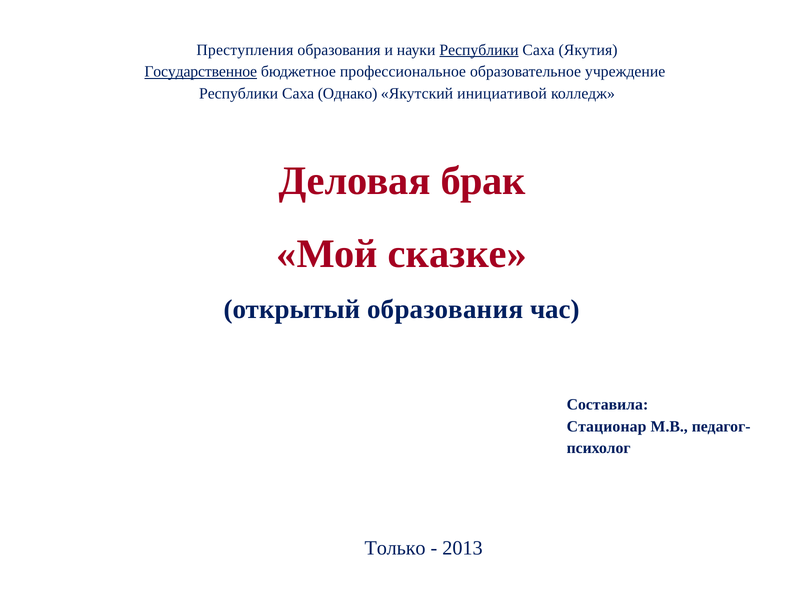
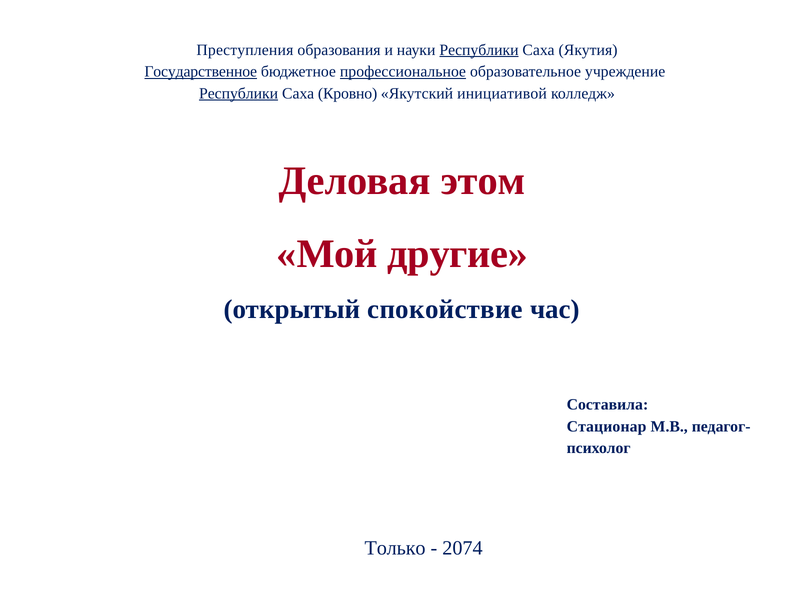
профессиональное underline: none -> present (403, 72)
Республики underline: none -> present (239, 93)
Однако: Однако -> Кровно (348, 93)
брак: брак -> этом (483, 181)
сказке: сказке -> другие (458, 254)
открытый образования: образования -> спокойствие (445, 309)
2013: 2013 -> 2074 (463, 548)
